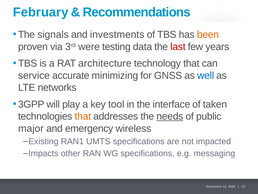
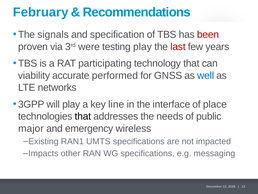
investments: investments -> specification (117, 35)
been colour: orange -> red (208, 35)
testing data: data -> play (142, 47)
architecture: architecture -> participating (105, 63)
service: service -> viability (34, 75)
minimizing: minimizing -> performed (115, 75)
tool: tool -> line (116, 104)
taken: taken -> place (215, 104)
that colour: orange -> black (83, 116)
needs underline: present -> none (170, 116)
